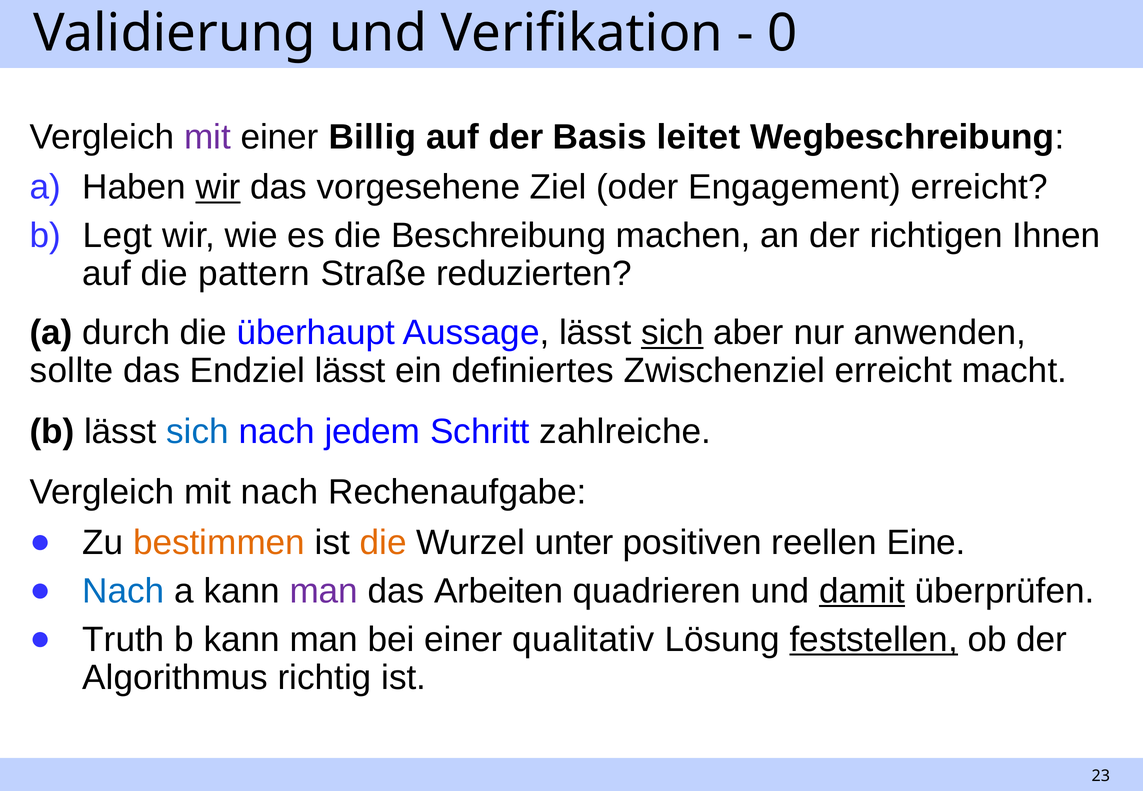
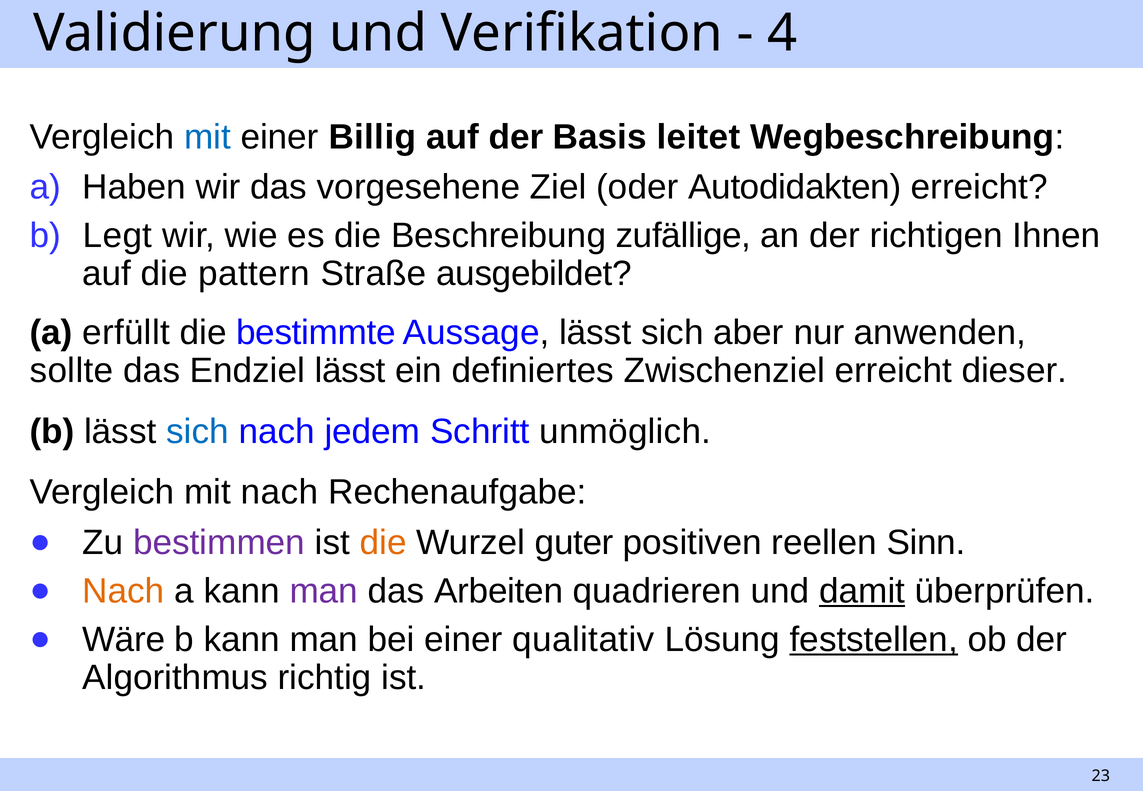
0: 0 -> 4 (782, 34)
mit colour: purple -> blue (207, 137)
wir underline: present -> none (218, 187)
Engagement: Engagement -> Autodidakten (795, 187)
machen: machen -> zufällige (683, 236)
reduzierten: reduzierten -> ausgebildet (534, 274)
durch: durch -> erfüllt (126, 333)
überhaupt: überhaupt -> bestimmte (316, 333)
sich underline: present -> none (672, 333)
macht: macht -> dieser (1014, 371)
zahlreiche: zahlreiche -> unmöglich (625, 432)
bestimmen colour: orange -> purple (219, 543)
unter: unter -> guter (574, 543)
Eine: Eine -> Sinn (926, 543)
Nach colour: blue -> orange (123, 591)
Truth: Truth -> Wäre (124, 640)
